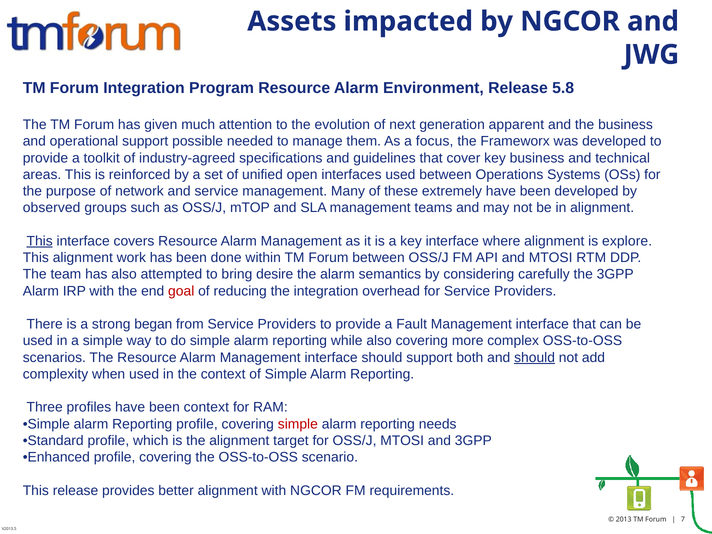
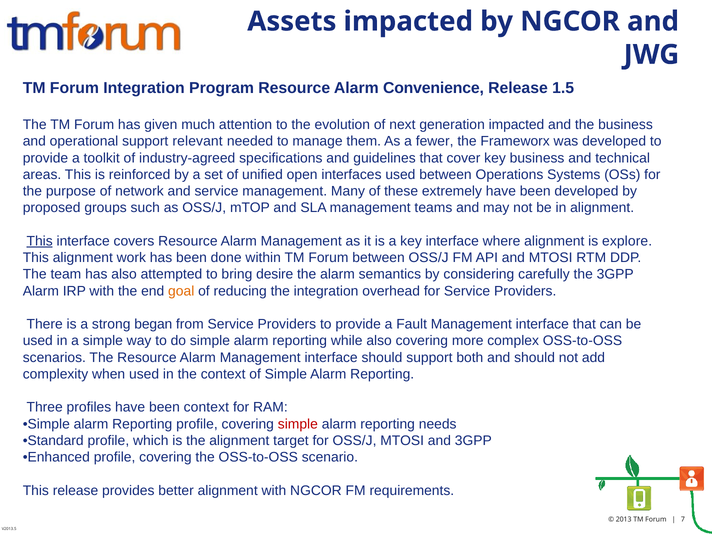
Environment: Environment -> Convenience (433, 88)
5.8: 5.8 -> 1.5 (563, 88)
generation apparent: apparent -> impacted (516, 125)
possible: possible -> relevant (198, 141)
focus: focus -> fewer (435, 141)
observed: observed -> proposed (52, 208)
goal colour: red -> orange (181, 291)
should underline: present -> none (535, 357)
